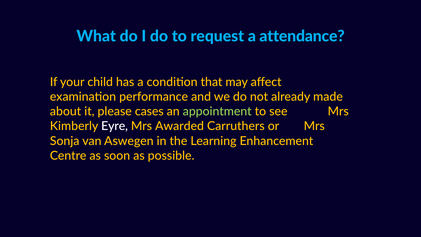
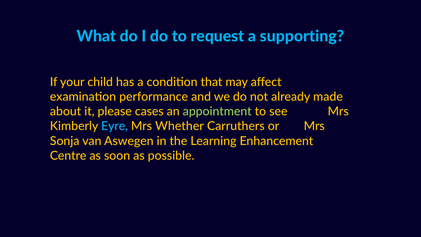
attendance: attendance -> supporting (302, 36)
Eyre colour: white -> light blue (115, 126)
Awarded: Awarded -> Whether (180, 126)
